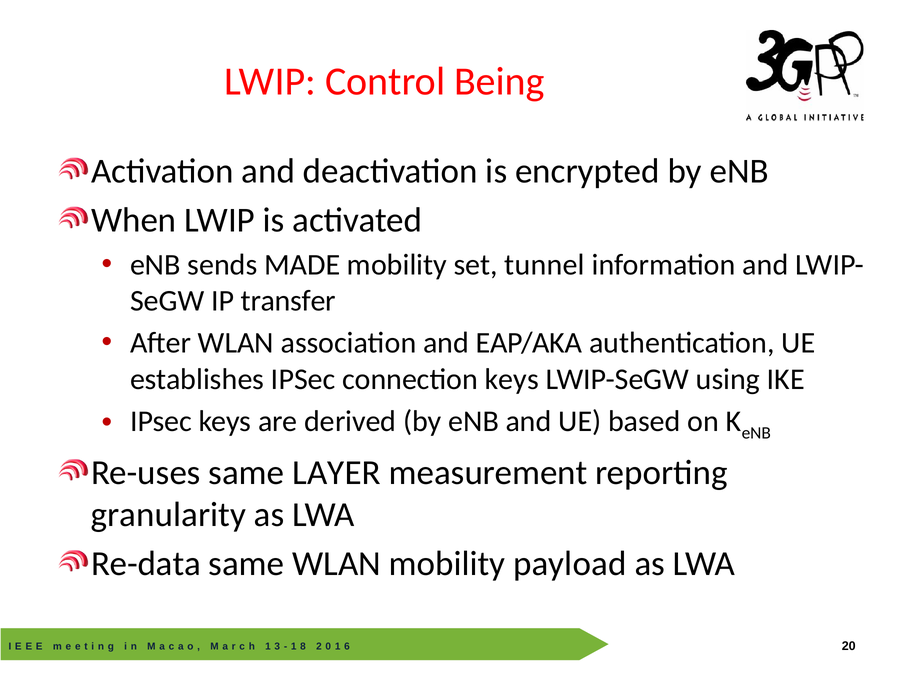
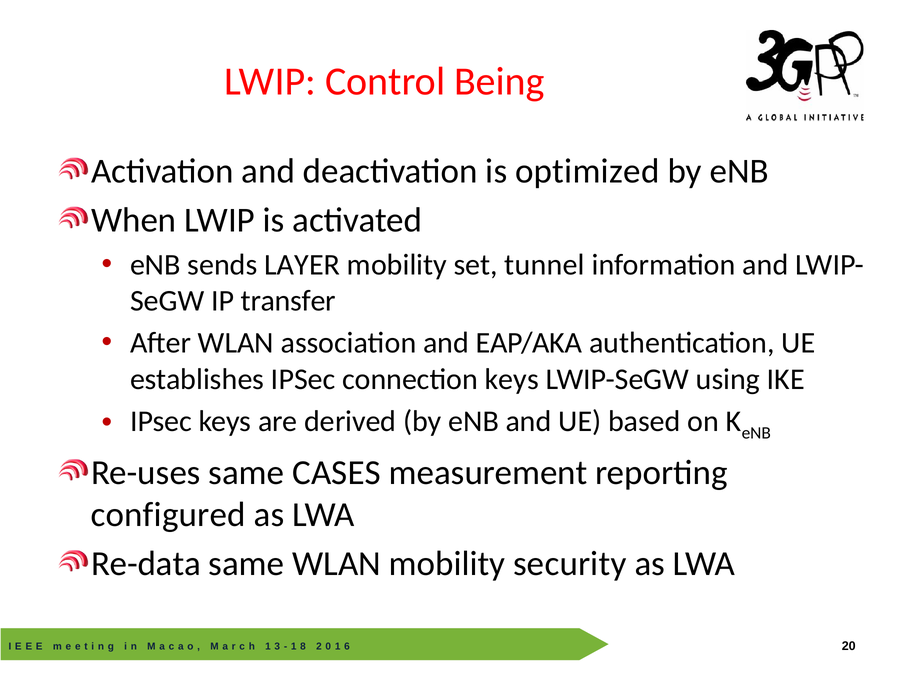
encrypted: encrypted -> optimized (587, 171)
MADE: MADE -> LAYER (302, 265)
LAYER: LAYER -> CASES (337, 472)
granularity: granularity -> configured (168, 514)
payload: payload -> security (570, 563)
